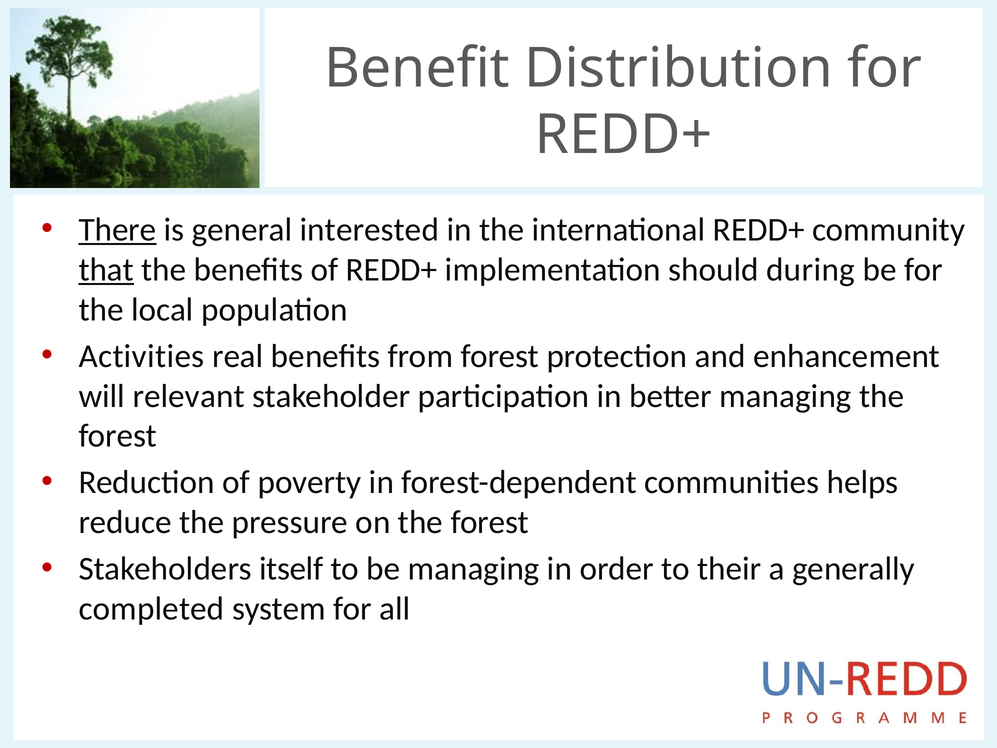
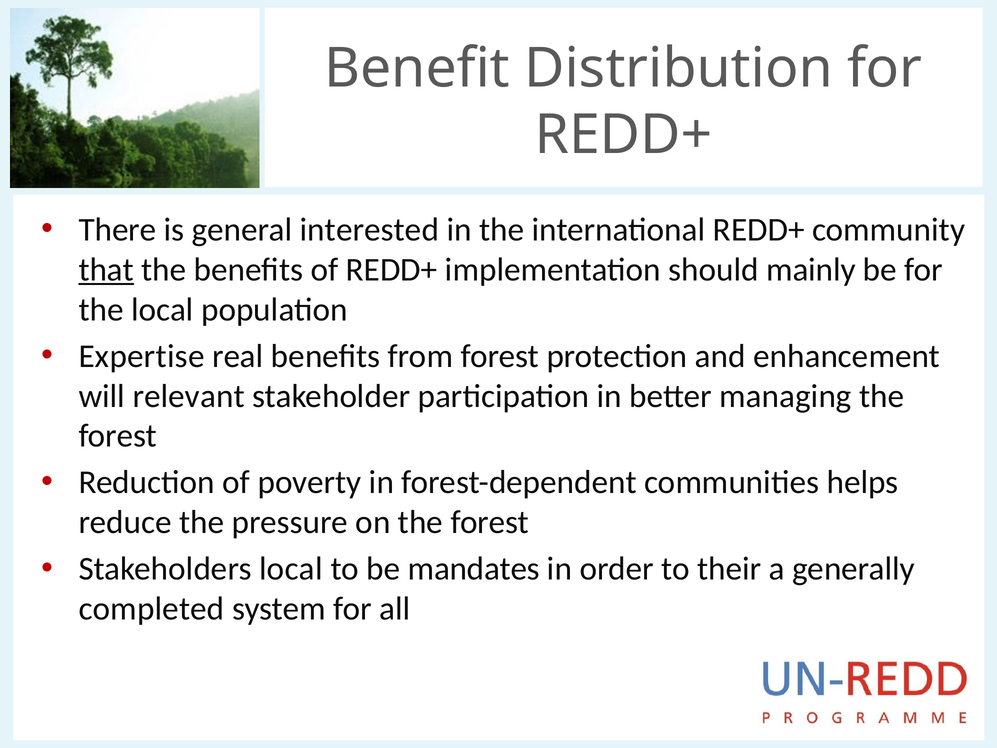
There underline: present -> none (117, 230)
during: during -> mainly (811, 270)
Activities: Activities -> Expertise (142, 356)
Stakeholders itself: itself -> local (291, 569)
be managing: managing -> mandates (474, 569)
